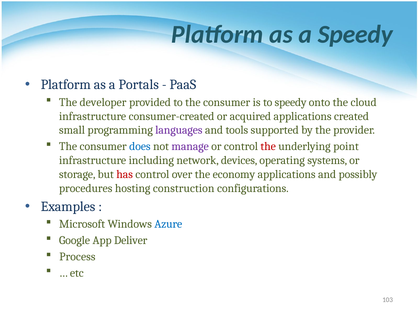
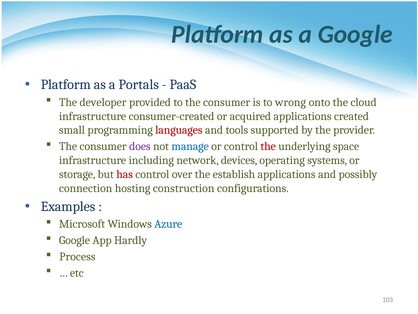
a Speedy: Speedy -> Google (355, 34)
to speedy: speedy -> wrong (290, 102)
languages colour: purple -> red (179, 130)
does colour: blue -> purple (140, 146)
manage colour: purple -> blue (190, 146)
point: point -> space (346, 146)
economy: economy -> establish (234, 174)
procedures: procedures -> connection (86, 188)
Deliver: Deliver -> Hardly (131, 240)
